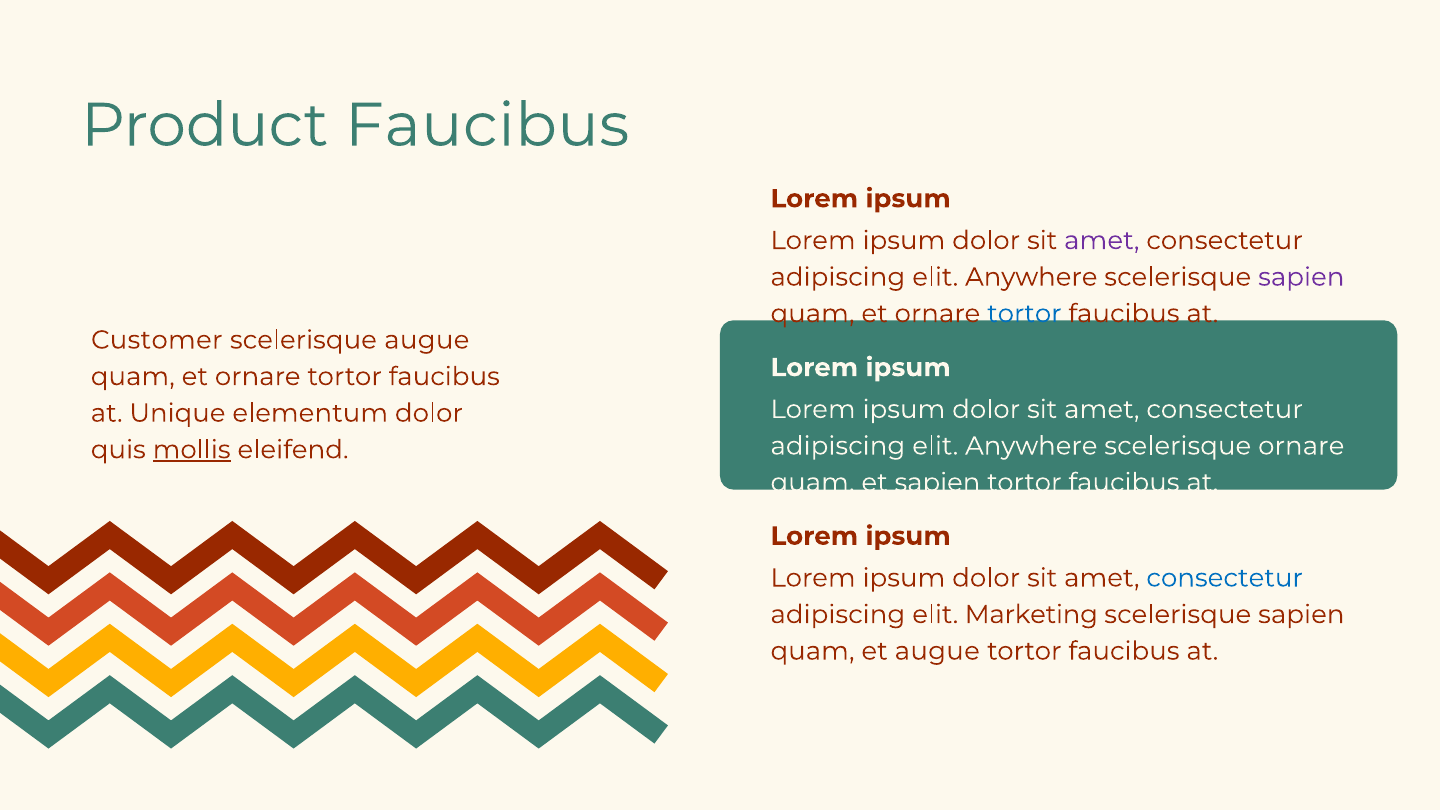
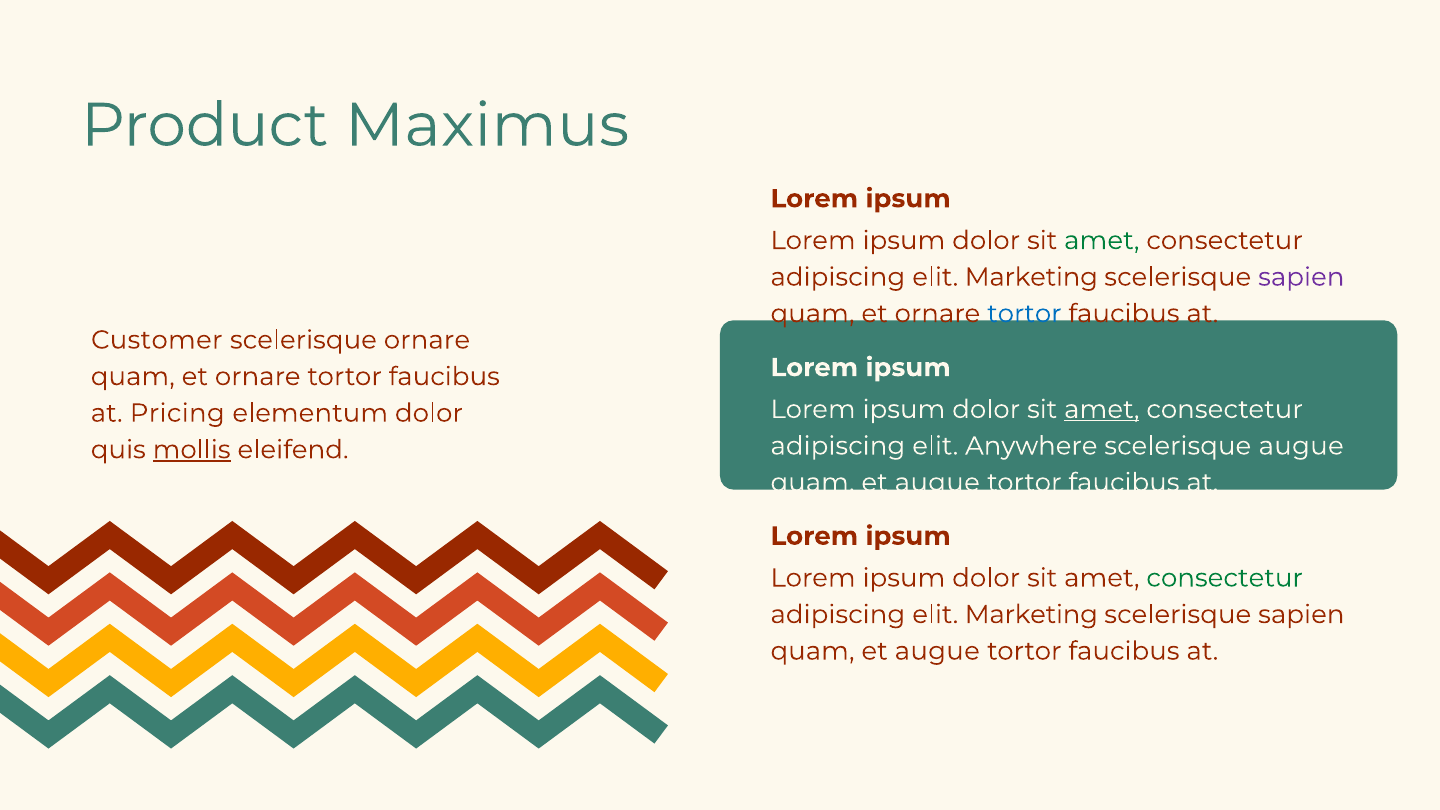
Product Faucibus: Faucibus -> Maximus (487, 125)
amet colour: purple -> green (1102, 240)
Anywhere: Anywhere -> Marketing (1031, 277)
scelerisque augue: augue -> ornare (427, 340)
amet underline: none -> present (1102, 409)
Unique: Unique -> Pricing (177, 413)
scelerisque ornare: ornare -> augue (1301, 446)
sapien: sapien -> augue (937, 483)
consectetur colour: blue -> green (1225, 578)
